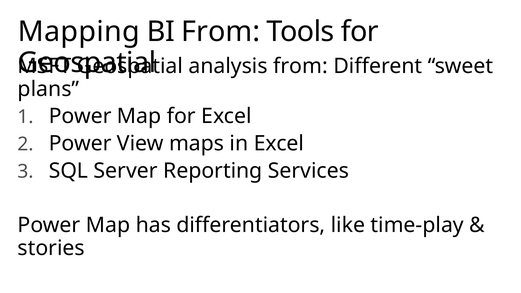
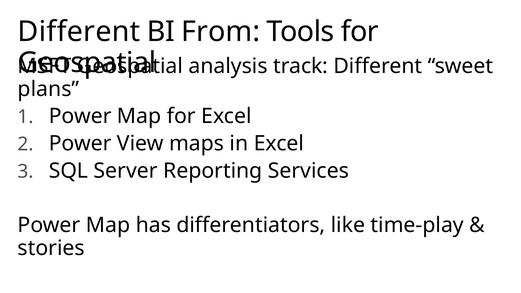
Mapping: Mapping -> Different (79, 32)
analysis from: from -> track (301, 66)
